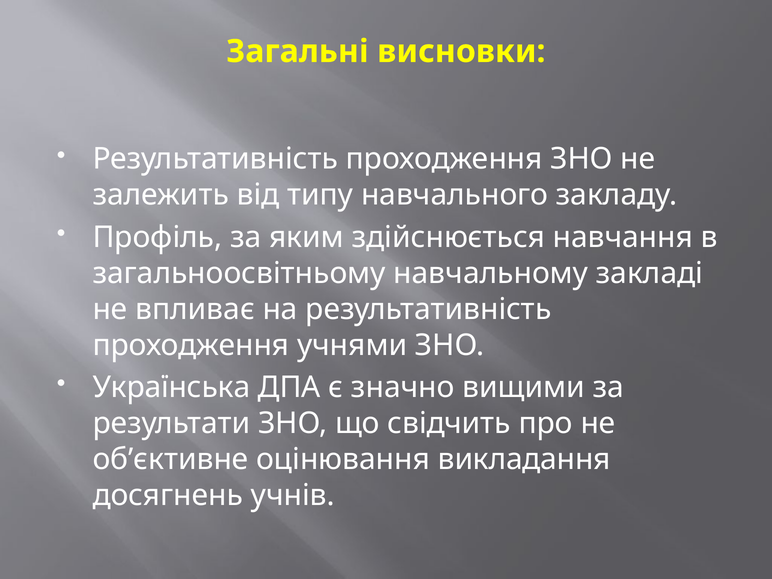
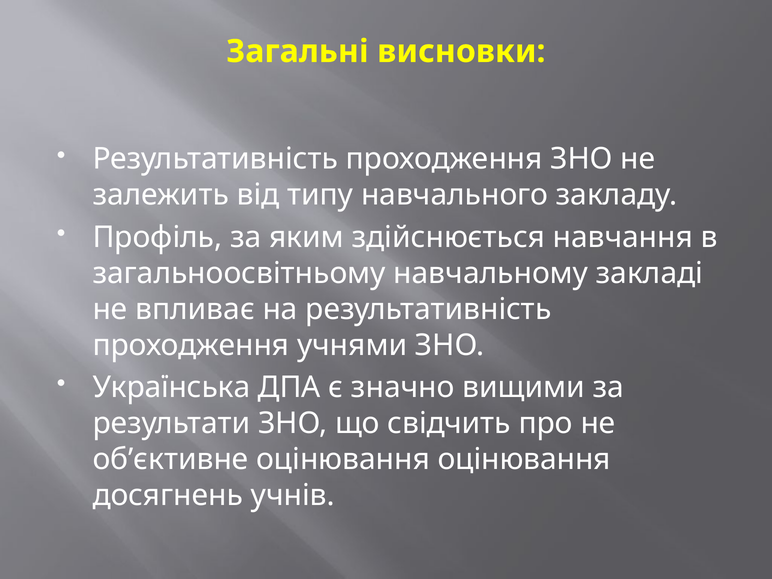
оцінювання викладання: викладання -> оцінювання (524, 459)
